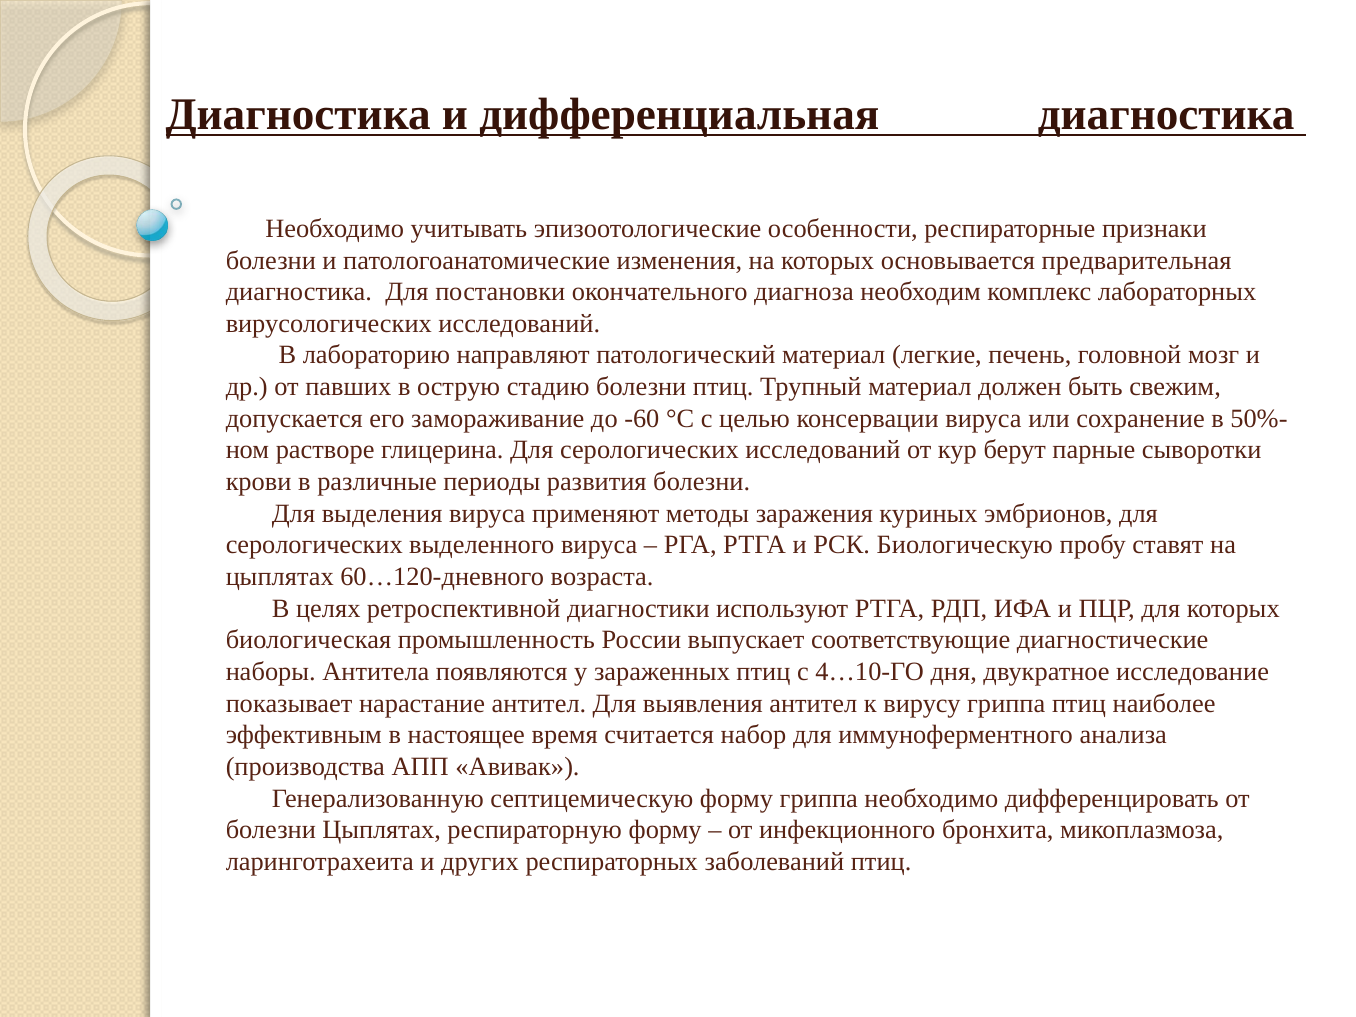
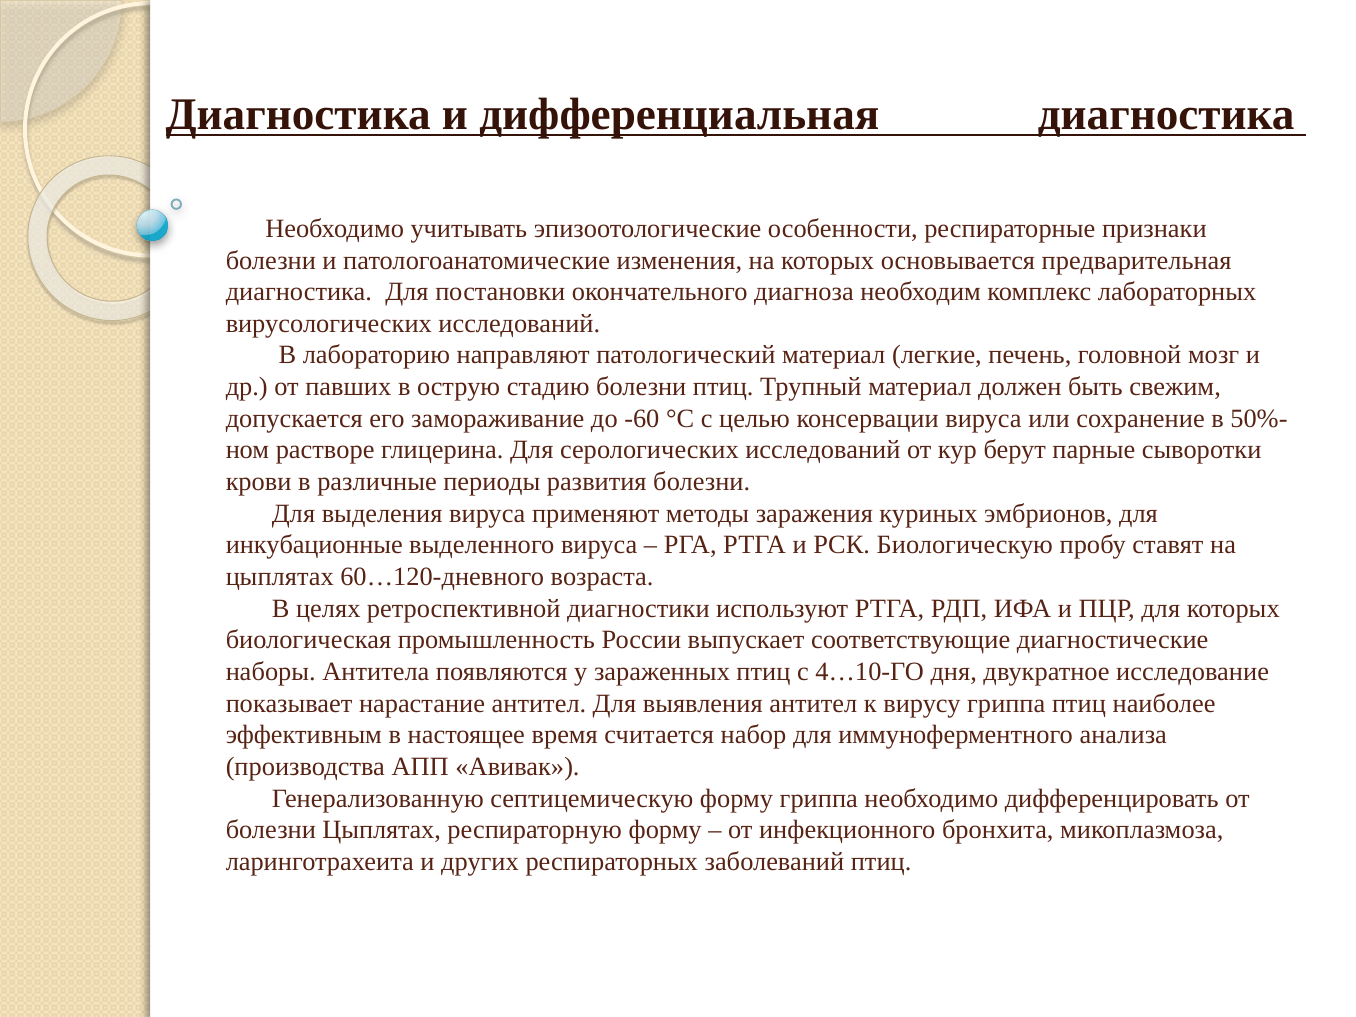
серологических: серологических -> инкубационные (314, 545)
